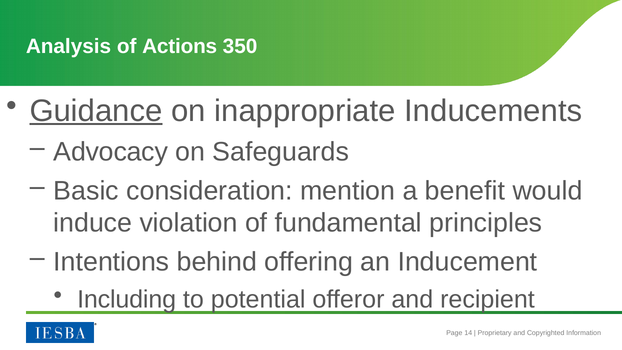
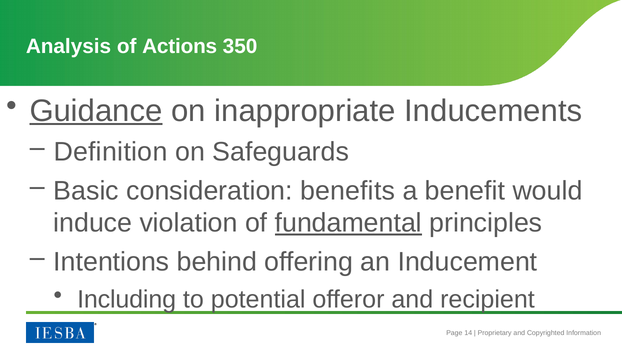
Advocacy: Advocacy -> Definition (111, 152)
mention: mention -> benefits (348, 191)
fundamental underline: none -> present (348, 223)
